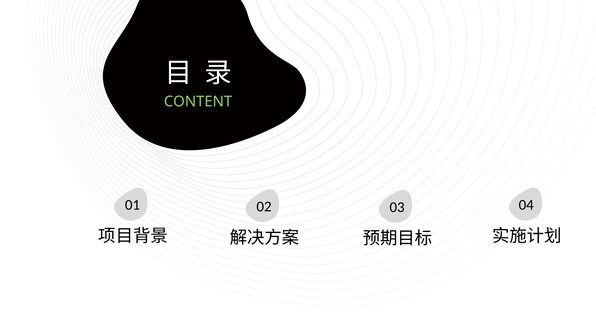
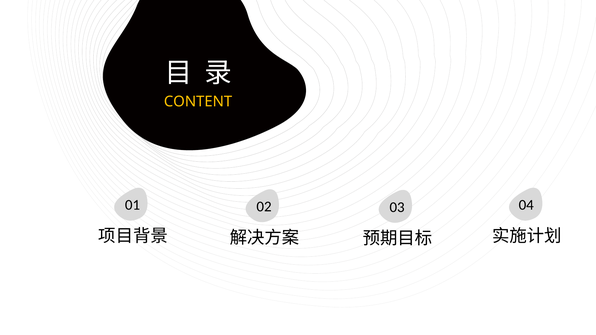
CONTENT colour: light green -> yellow (198, 102)
